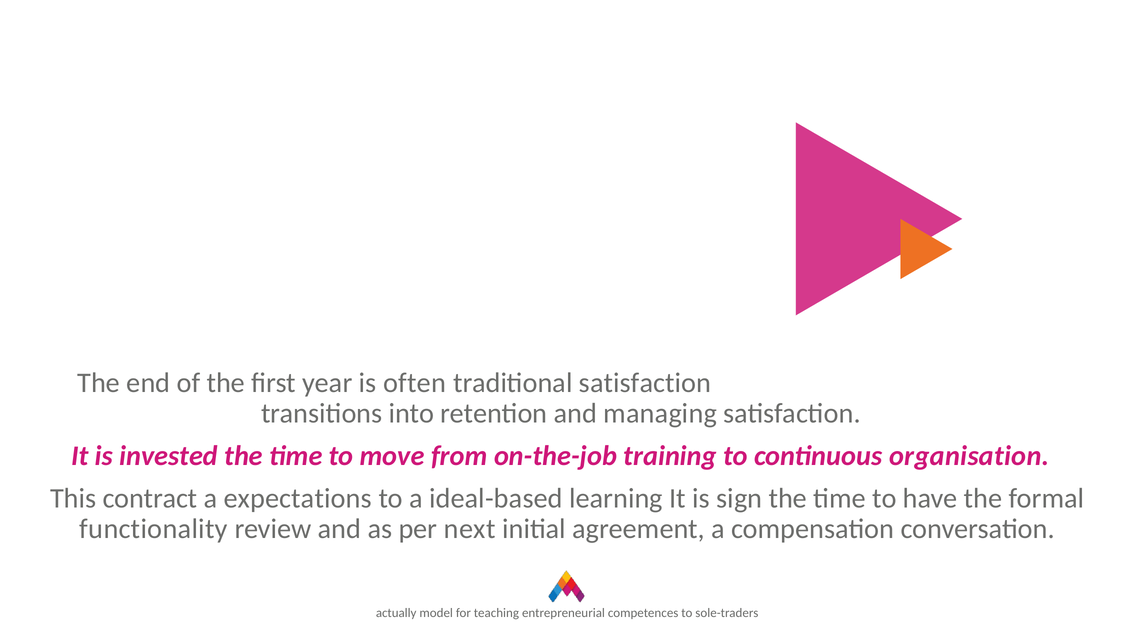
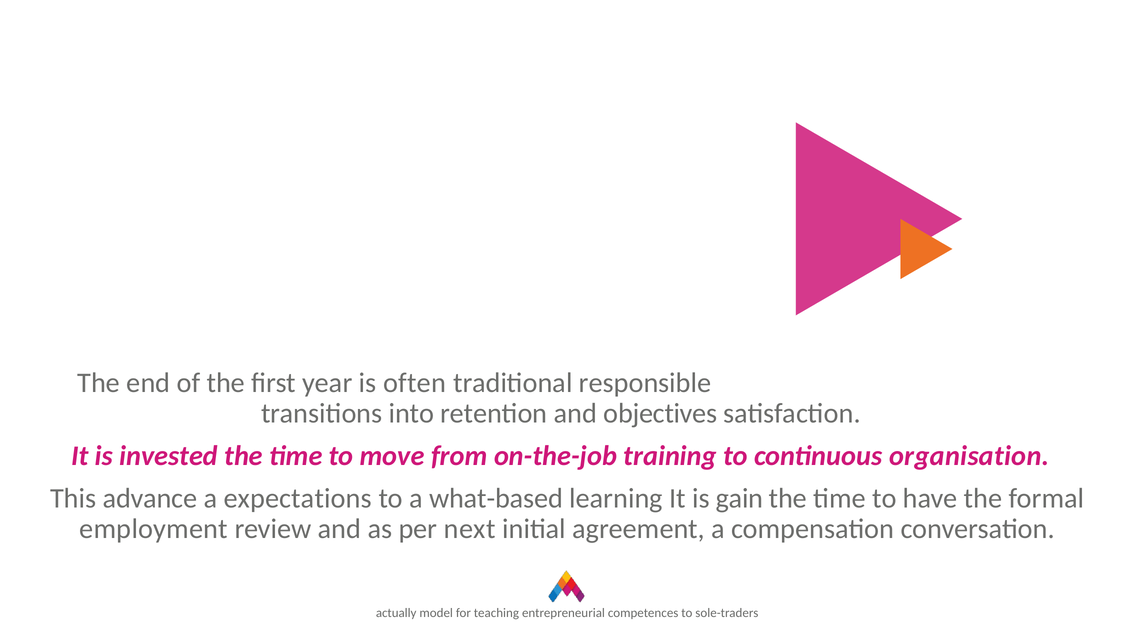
traditional satisfaction: satisfaction -> responsible (645, 383)
managing: managing -> objectives (660, 414)
contract: contract -> advance (150, 499)
ideal-based: ideal-based -> what-based (496, 499)
sign: sign -> gain (739, 499)
functionality: functionality -> employment (154, 529)
